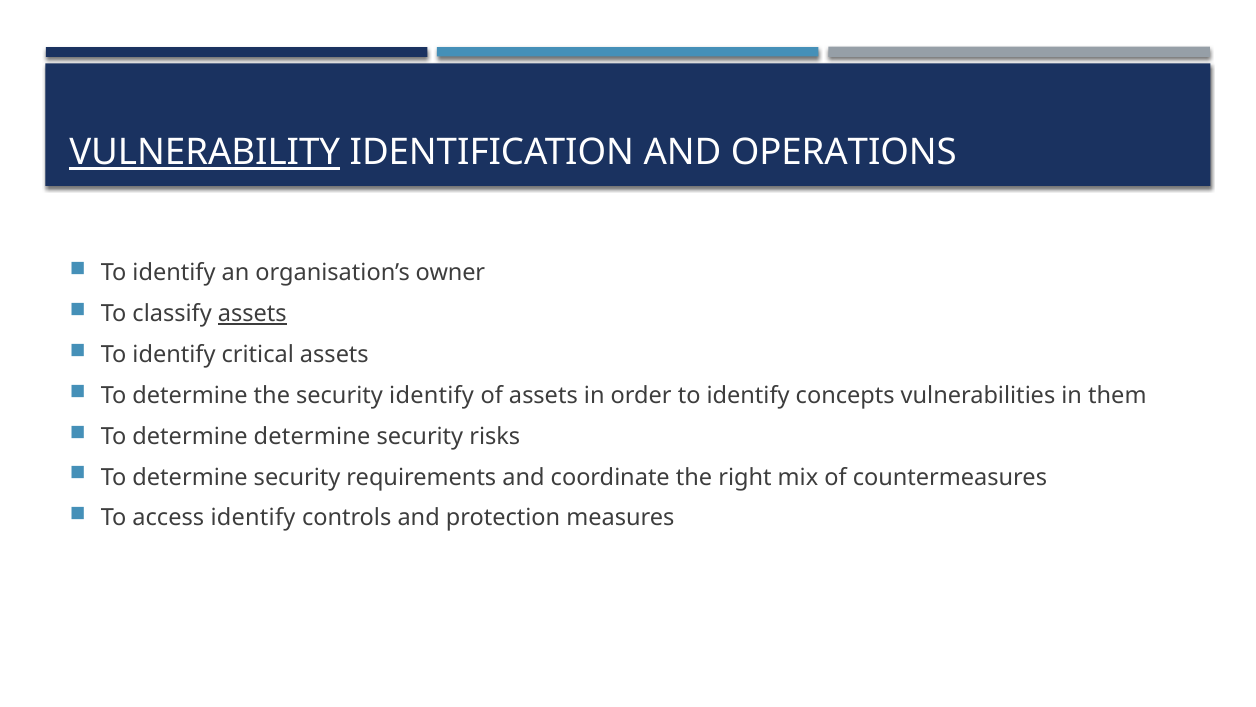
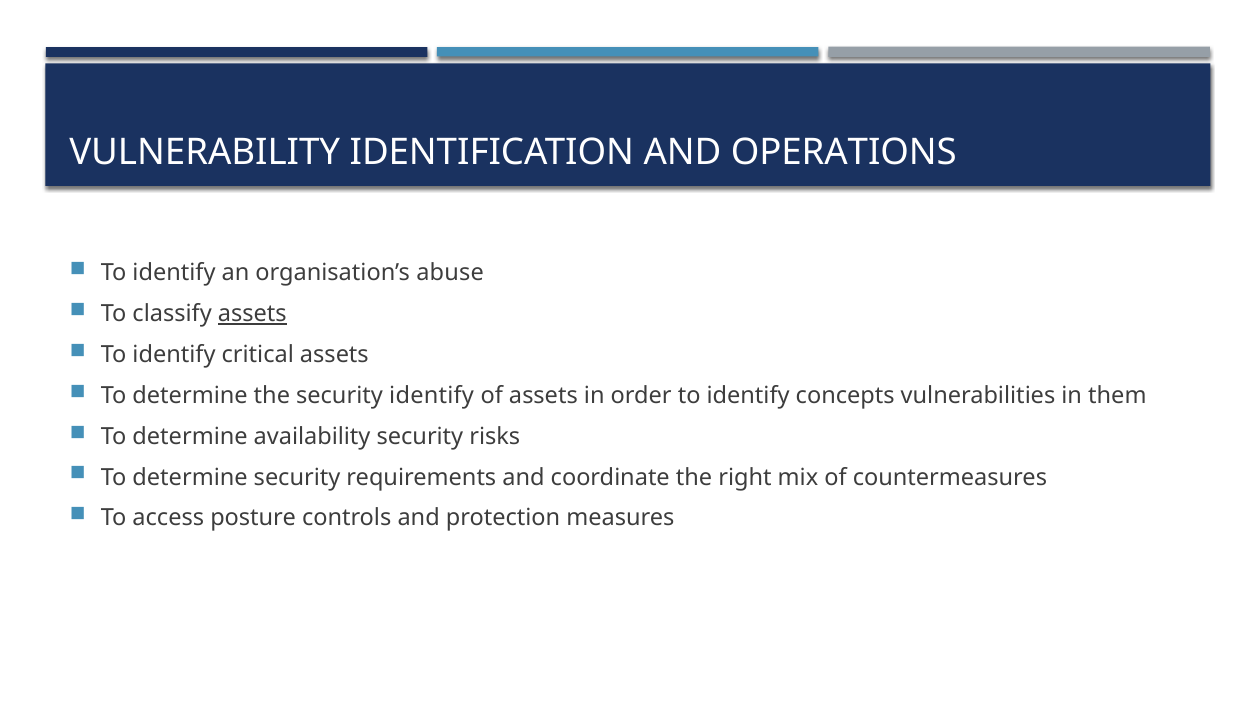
VULNERABILITY underline: present -> none (205, 153)
owner: owner -> abuse (450, 273)
determine determine: determine -> availability (312, 436)
access identify: identify -> posture (253, 518)
